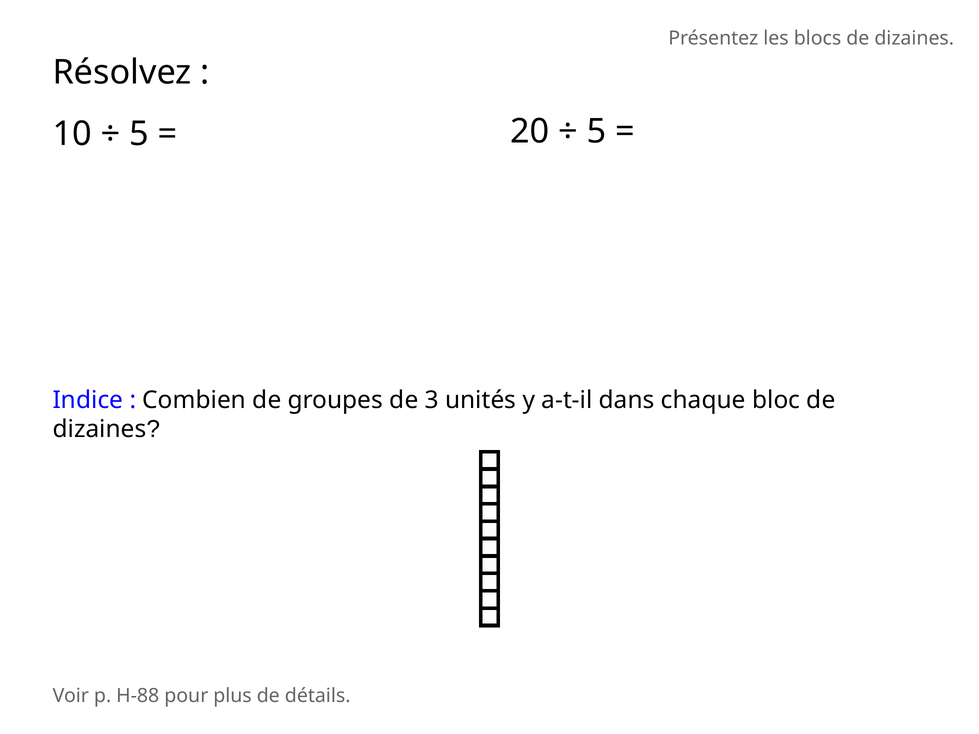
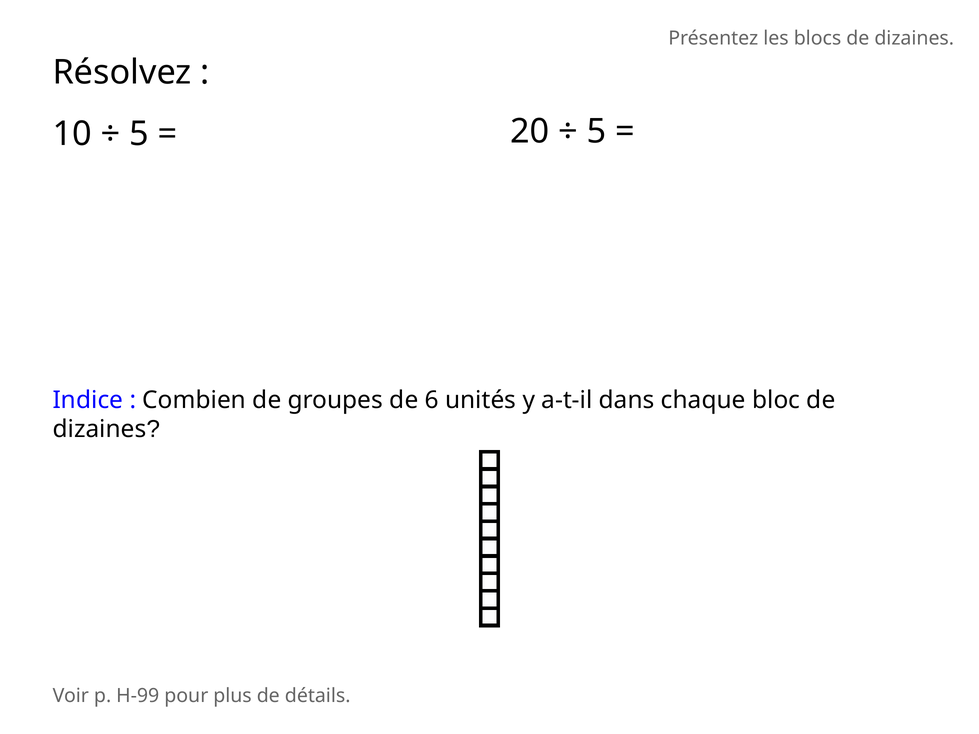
3: 3 -> 6 (432, 400)
H-88: H-88 -> H-99 (138, 696)
